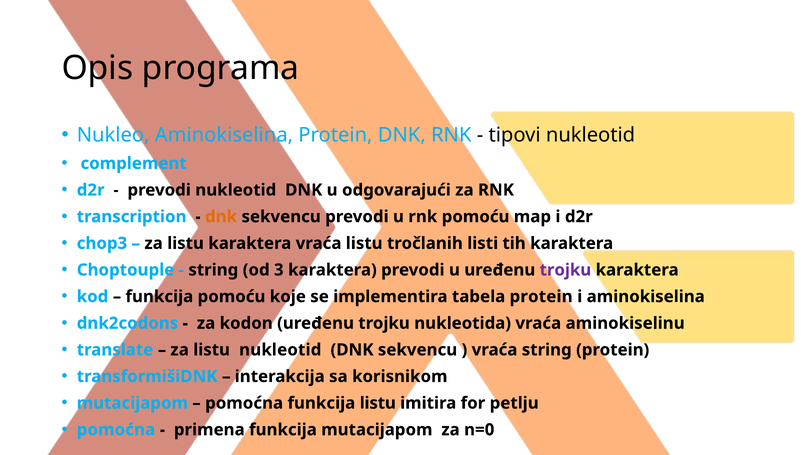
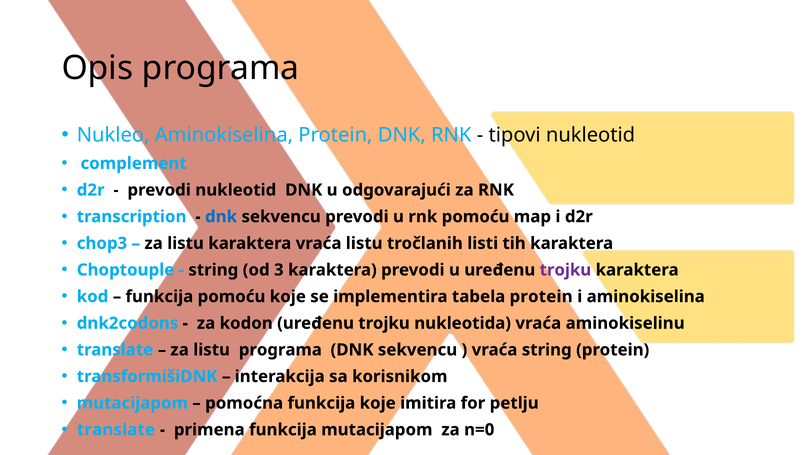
dnk colour: orange -> blue (221, 216)
listu nukleotid: nukleotid -> programa (280, 349)
funkcija listu: listu -> koje (378, 403)
pomoćna: pomoćna -> translate (116, 429)
